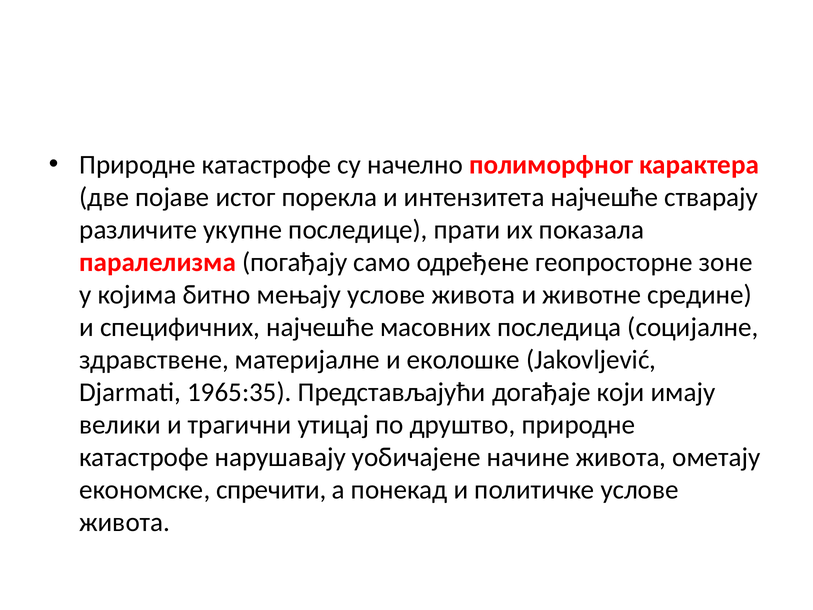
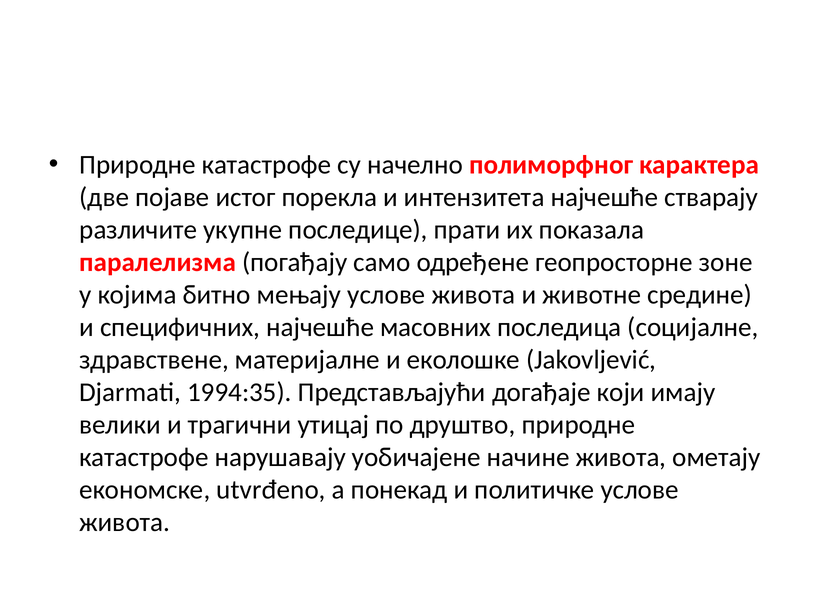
1965:35: 1965:35 -> 1994:35 (239, 392)
спречити: спречити -> utvrđeno (271, 490)
